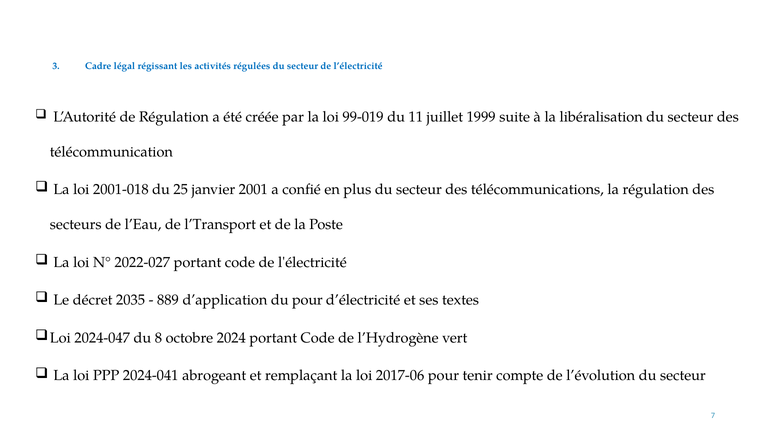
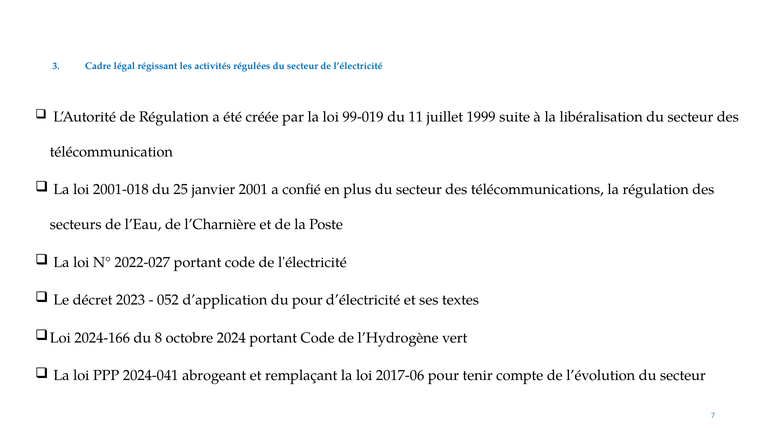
l’Transport: l’Transport -> l’Charnière (220, 224)
2035: 2035 -> 2023 (131, 300)
889: 889 -> 052 (168, 300)
2024-047: 2024-047 -> 2024-166 (102, 337)
